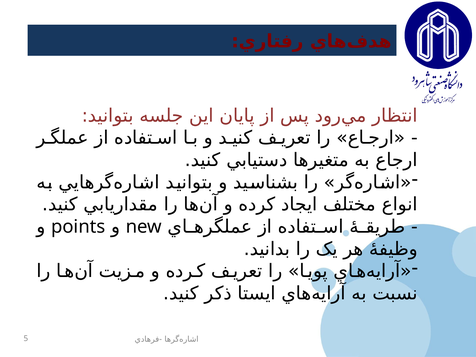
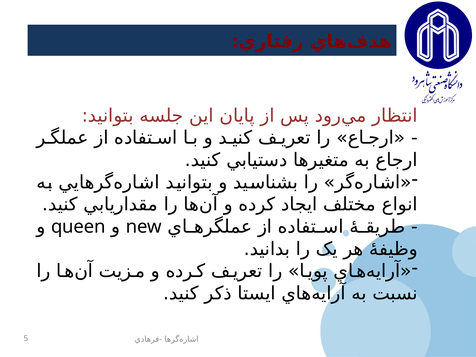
points: points -> queen (78, 227)
